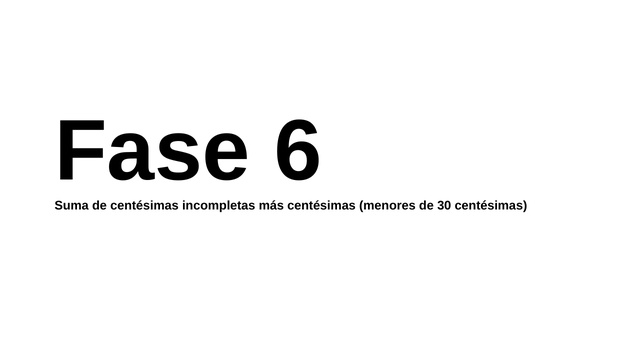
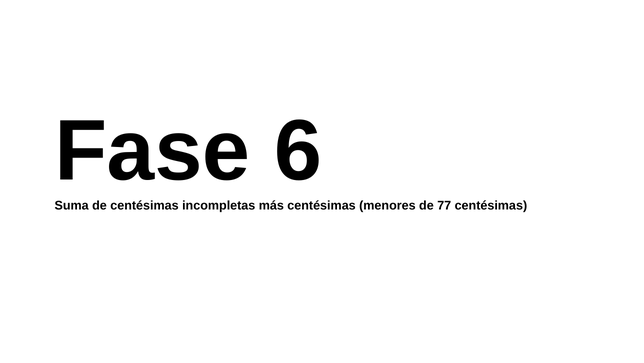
30: 30 -> 77 (444, 205)
